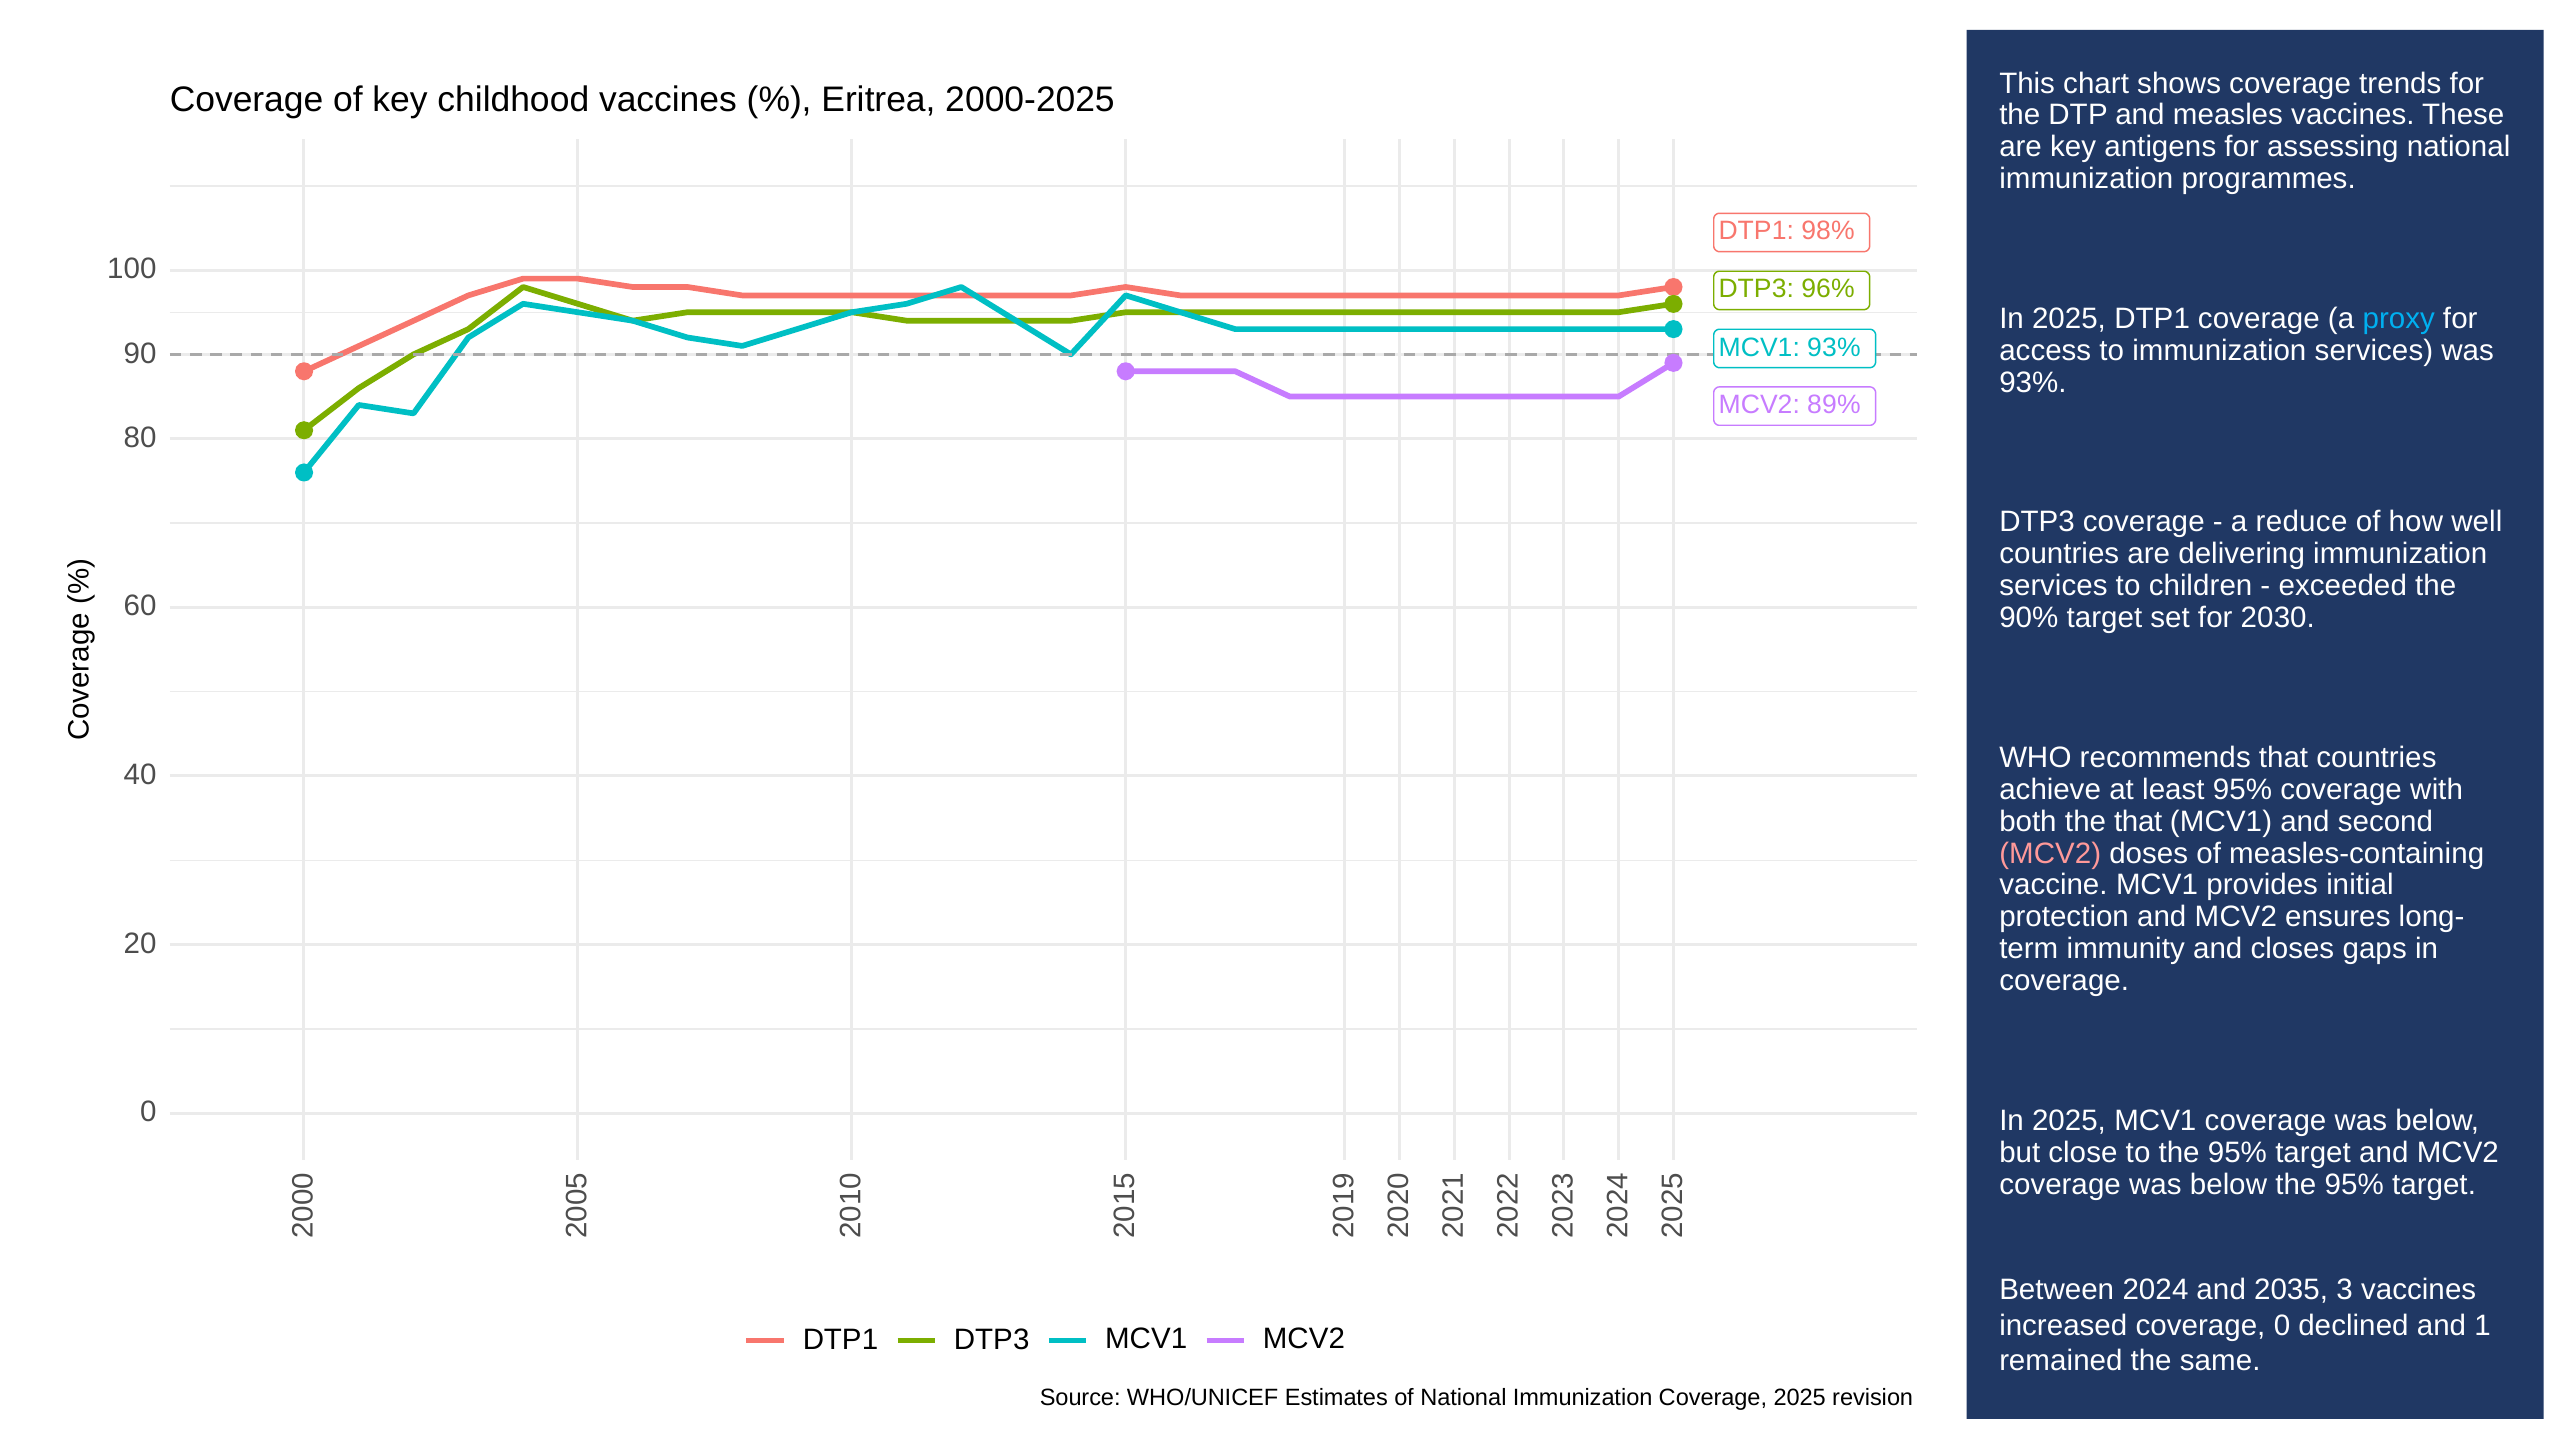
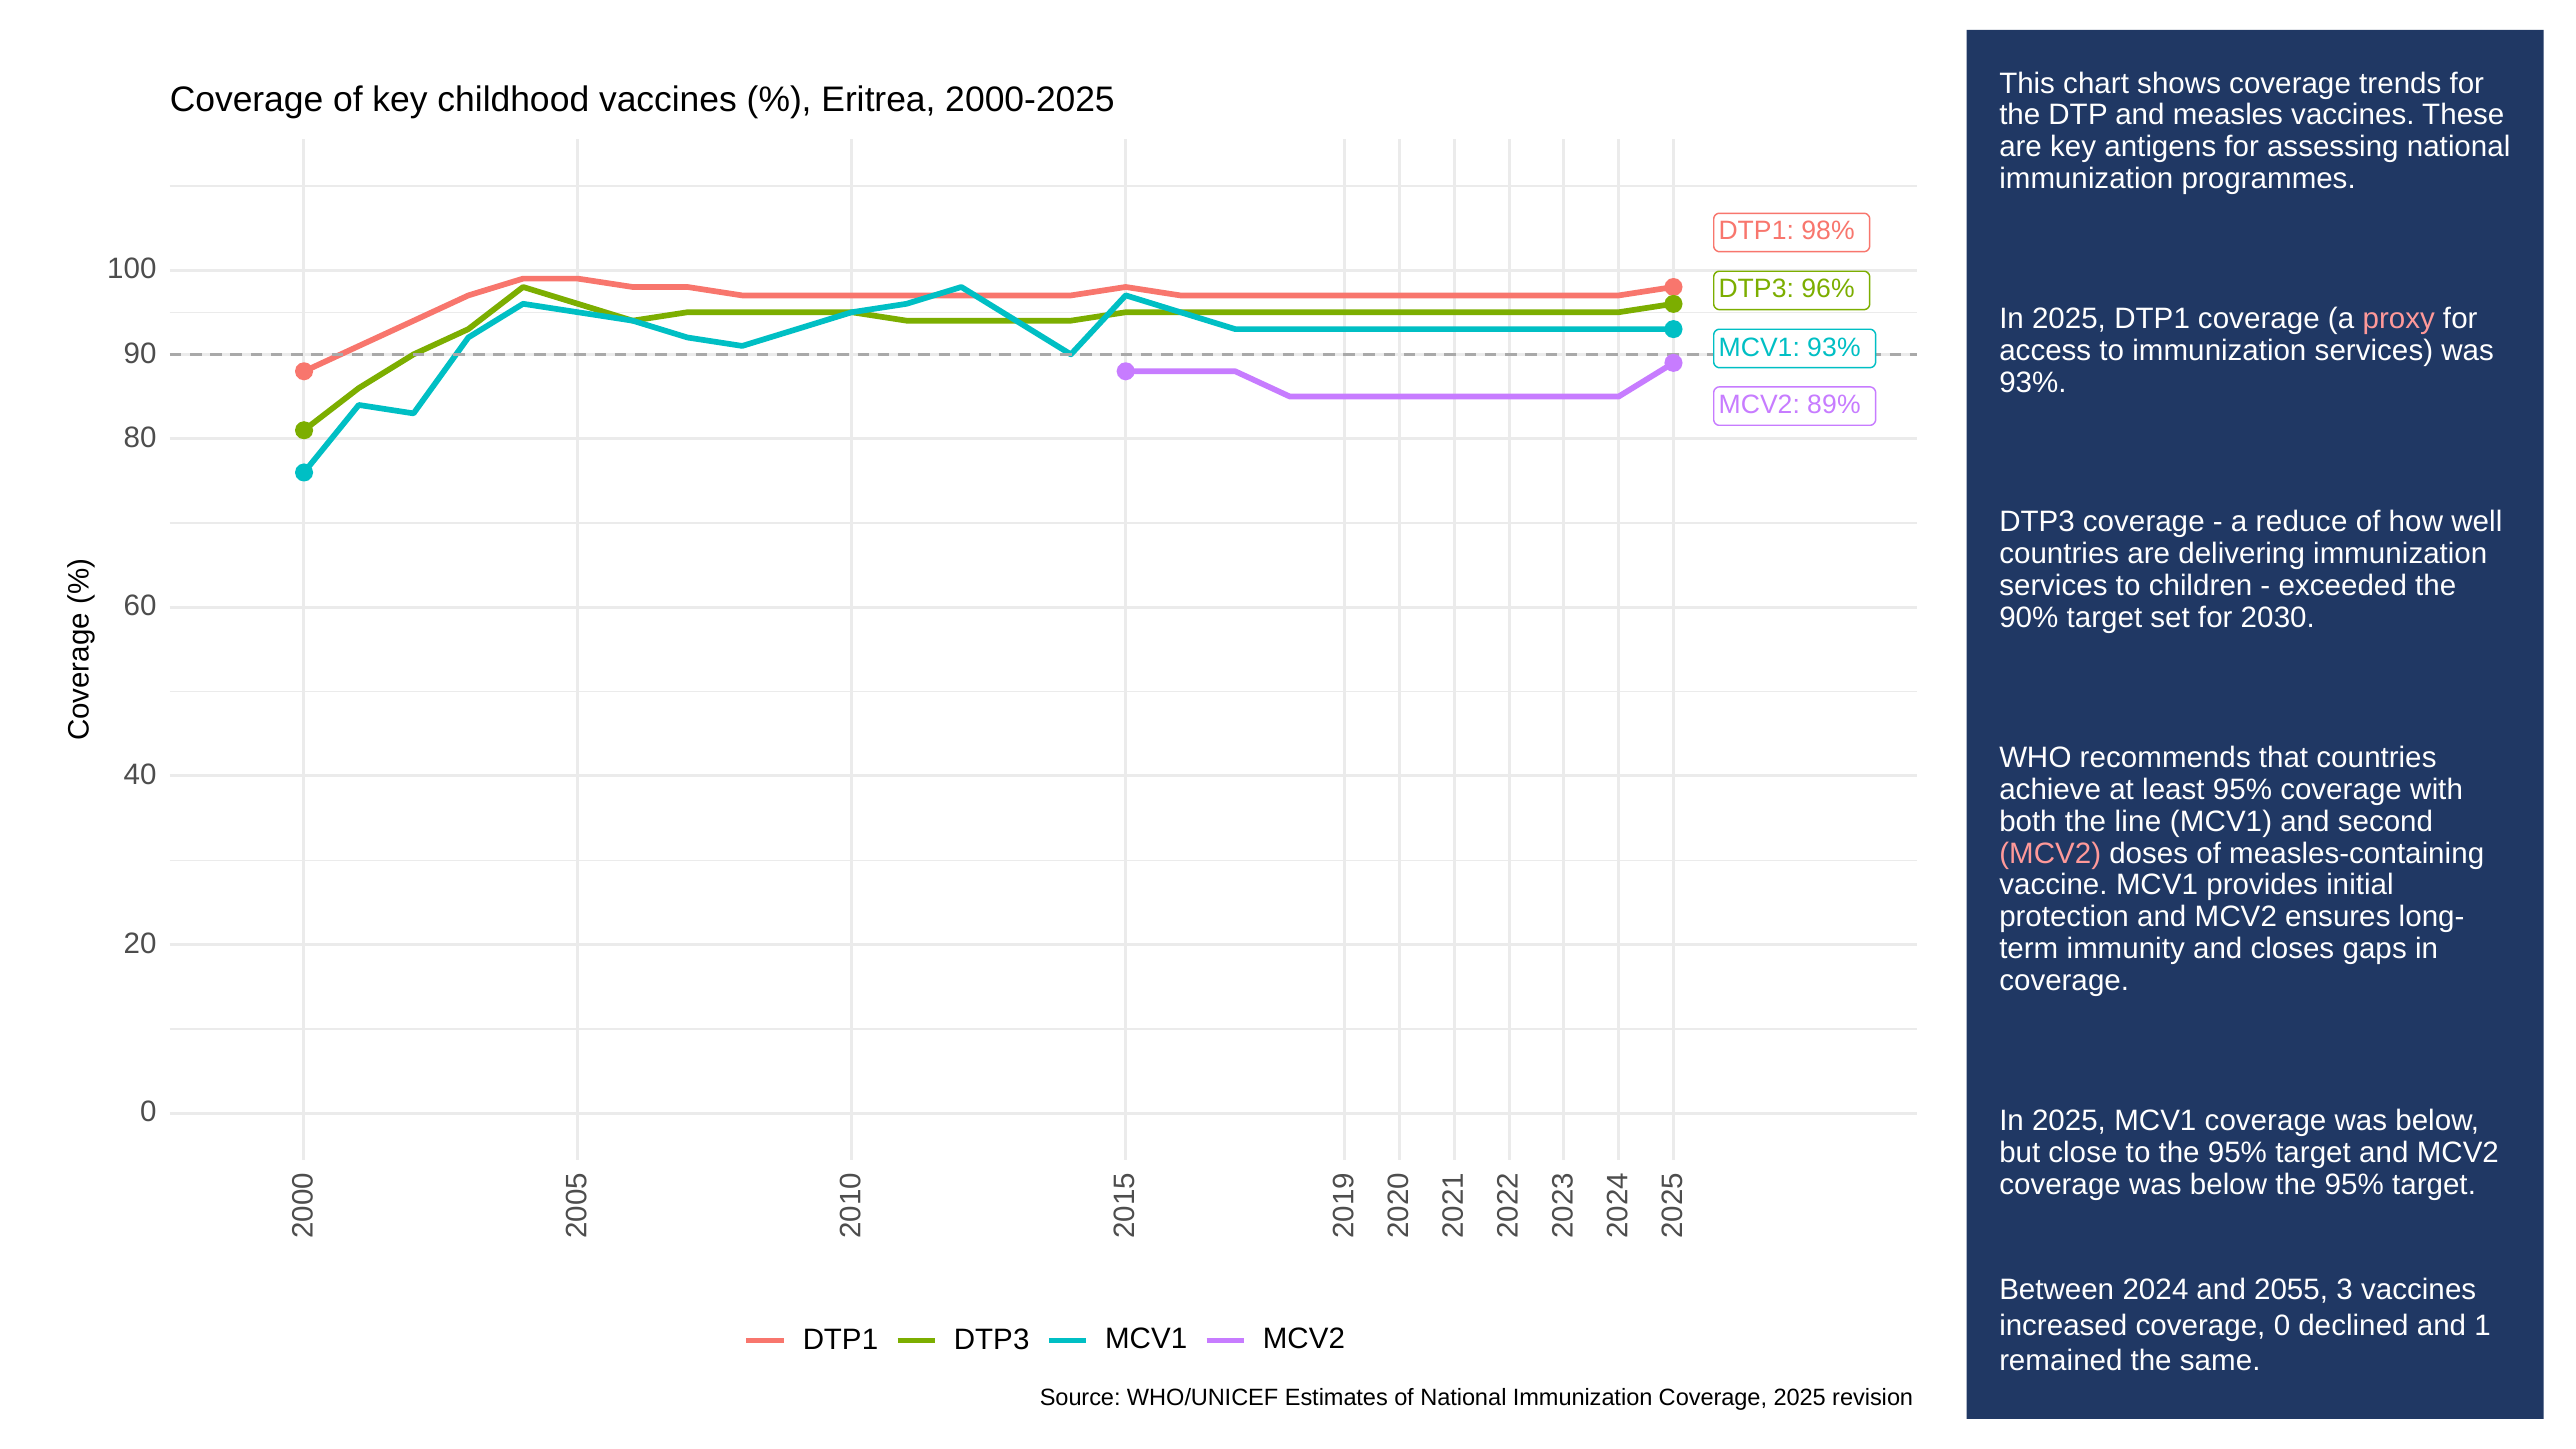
proxy colour: light blue -> pink (2399, 319)
the that: that -> line (2138, 821)
2035: 2035 -> 2055 (2291, 1290)
